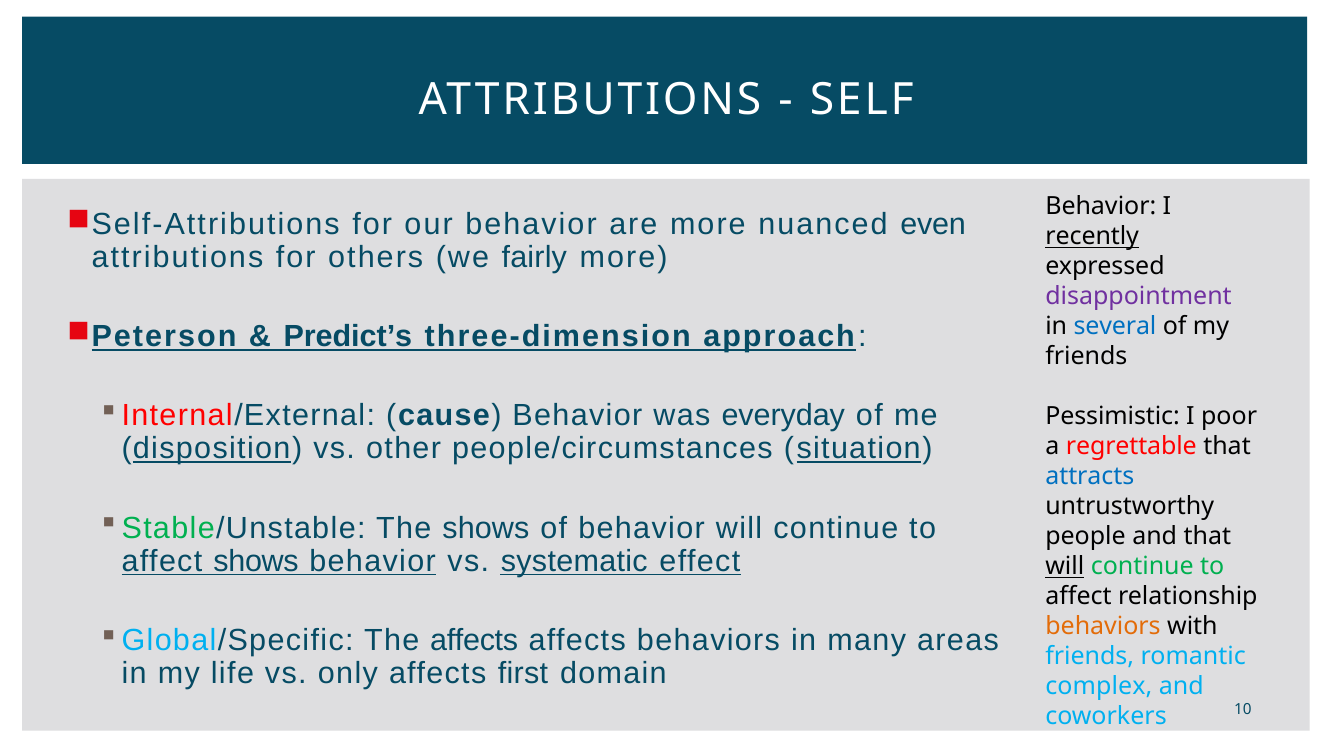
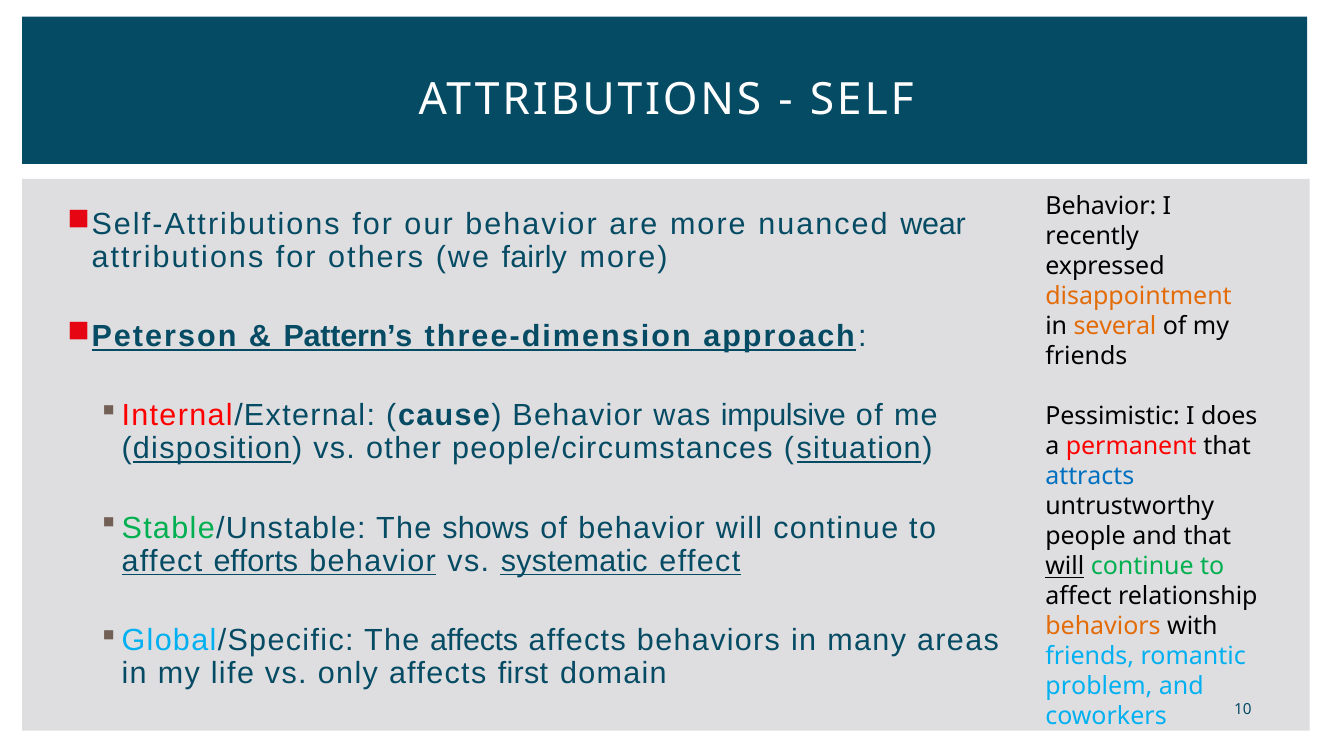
even: even -> wear (933, 224)
recently underline: present -> none (1092, 236)
disappointment colour: purple -> orange (1139, 296)
several colour: blue -> orange (1115, 326)
Predict’s: Predict’s -> Pattern’s (348, 336)
everyday: everyday -> impulsive (783, 416)
poor: poor -> does (1229, 416)
regrettable: regrettable -> permanent (1131, 446)
affect shows: shows -> efforts (256, 561)
complex: complex -> problem (1099, 686)
